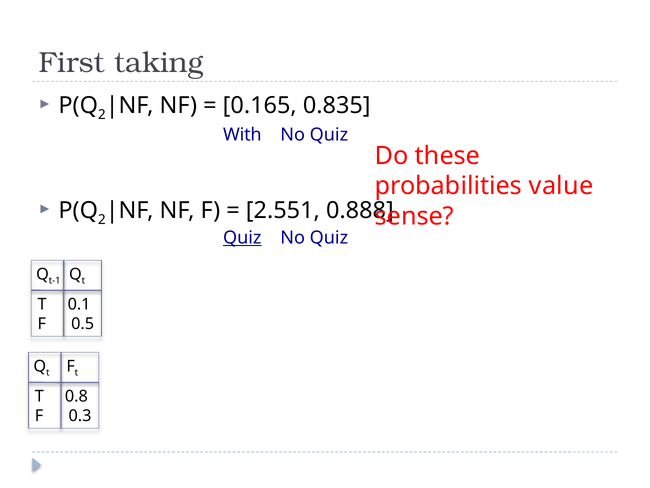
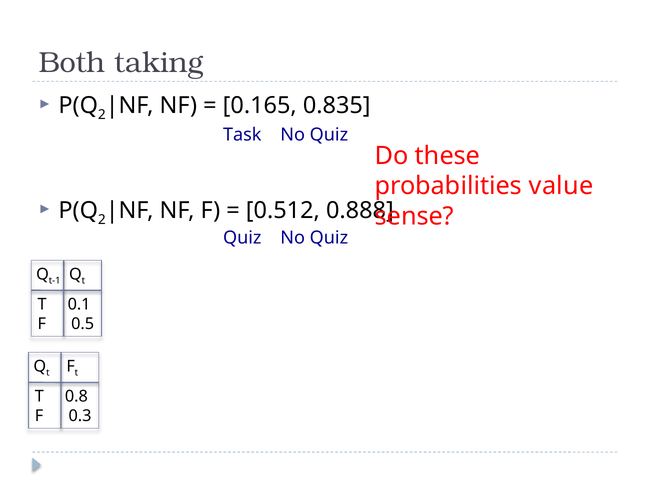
First: First -> Both (72, 63)
With: With -> Task (242, 134)
2.551: 2.551 -> 0.512 (283, 210)
Quiz underline: present -> none (242, 237)
